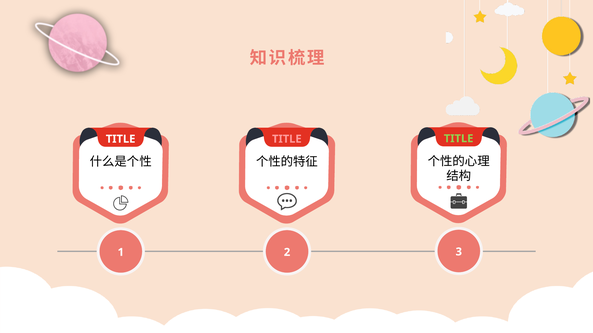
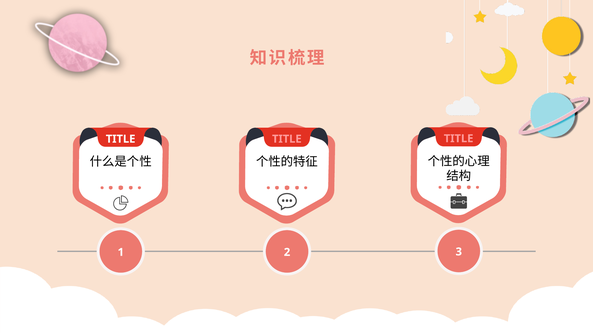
TITLE colour: light green -> pink (459, 139)
